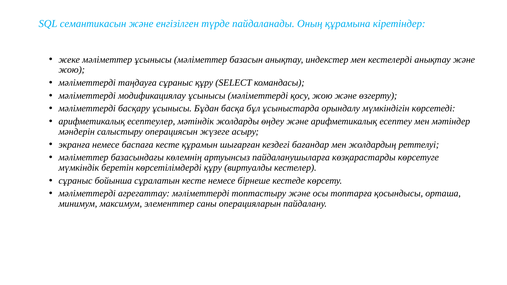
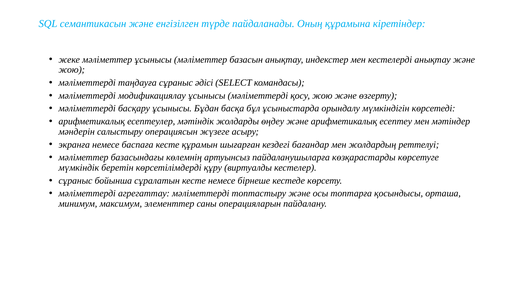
сұраныс құру: құру -> әдісі (204, 83)
